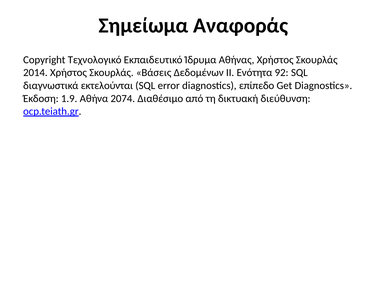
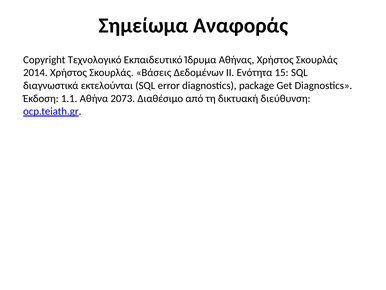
92: 92 -> 15 (282, 73)
επίπεδο: επίπεδο -> package (257, 85)
1.9: 1.9 -> 1.1 (69, 98)
2074: 2074 -> 2073 (123, 98)
